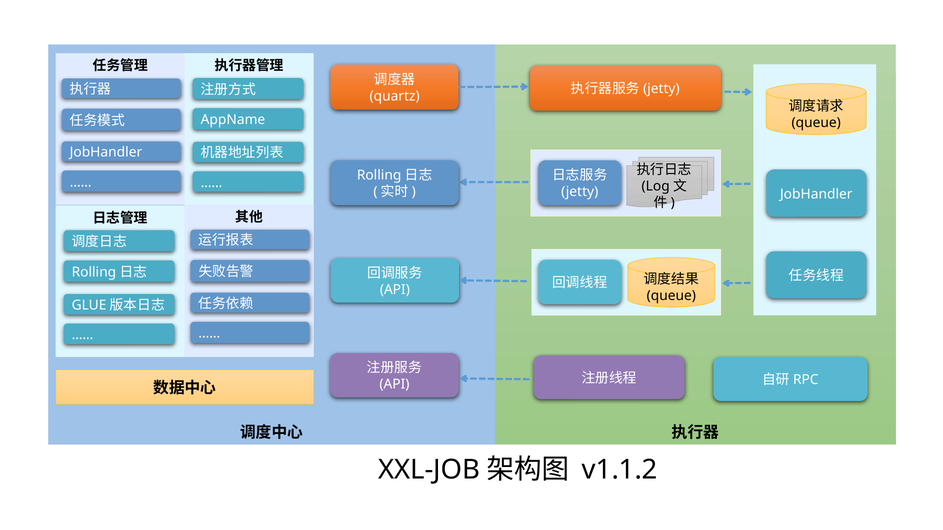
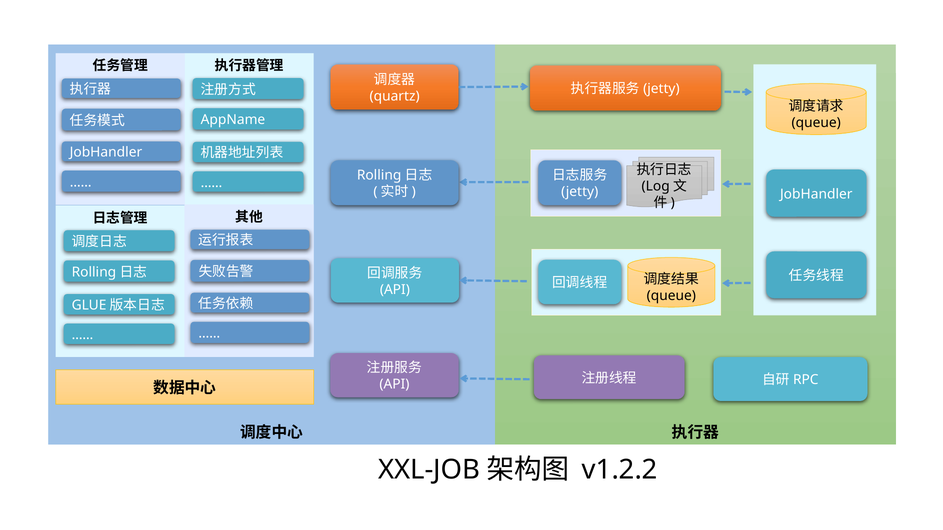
v1.1.2: v1.1.2 -> v1.2.2 (620, 470)
